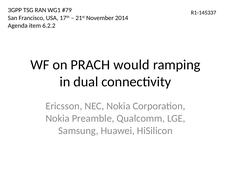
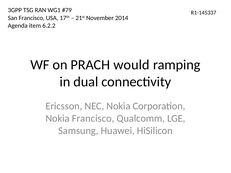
Nokia Preamble: Preamble -> Francisco (93, 119)
